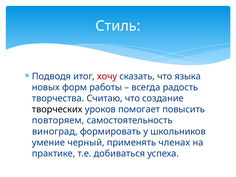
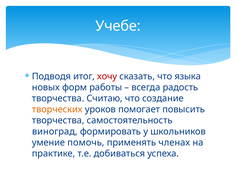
Стиль: Стиль -> Учебе (118, 26)
творческих colour: black -> orange (57, 109)
повторяем: повторяем -> творчества (58, 120)
черный: черный -> помочь (86, 143)
